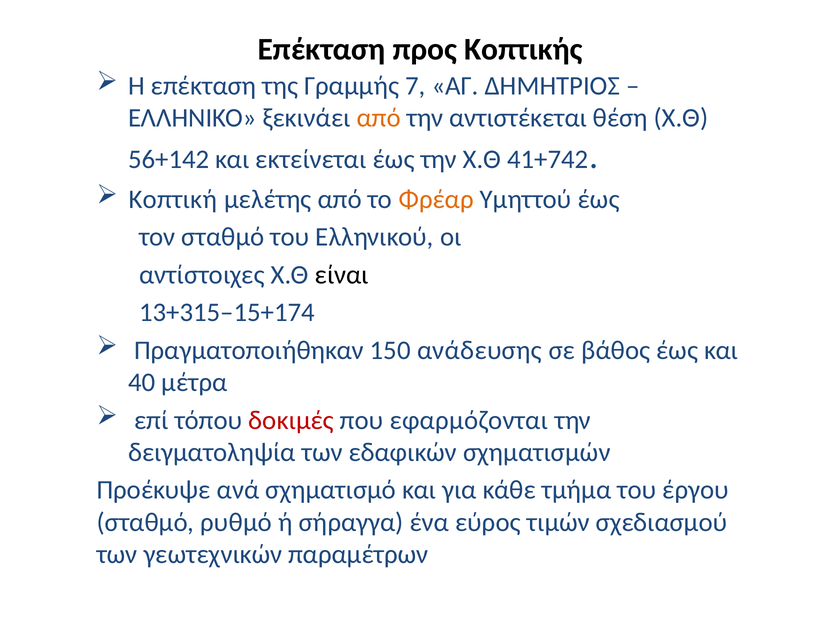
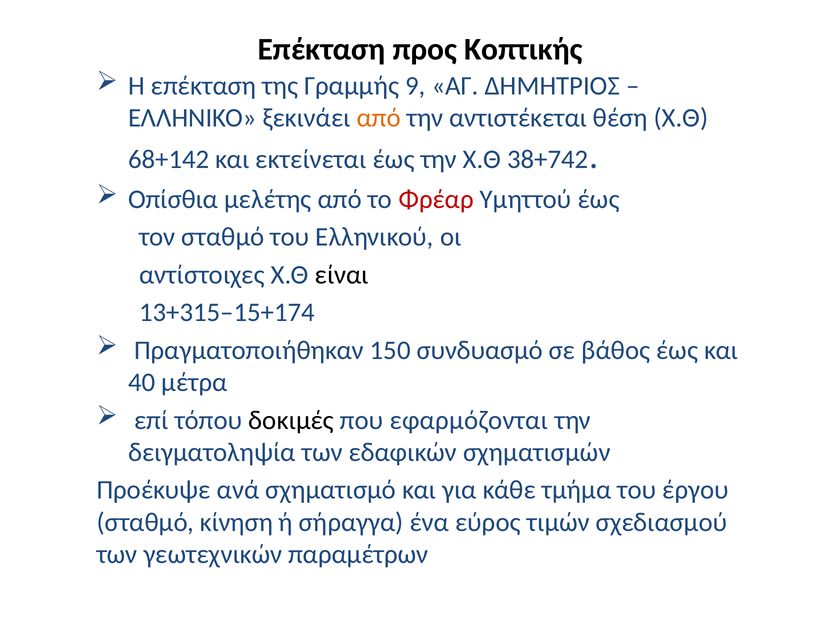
7: 7 -> 9 (415, 86)
56+142: 56+142 -> 68+142 (169, 160)
41+742: 41+742 -> 38+742 (548, 160)
Κοπτική: Κοπτική -> Οπίσθια (173, 199)
Φρέαρ colour: orange -> red (436, 199)
ανάδευσης: ανάδευσης -> συνδυασμό (480, 350)
δοκιμές colour: red -> black (291, 420)
ρυθμό: ρυθμό -> κίνηση (236, 522)
